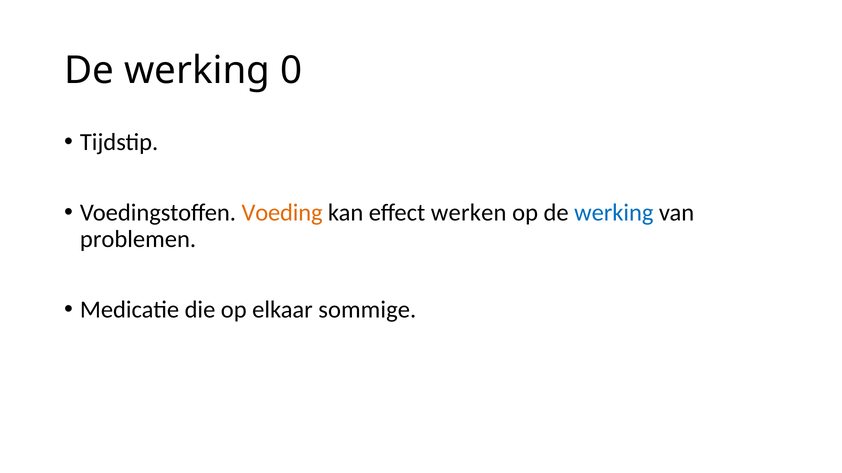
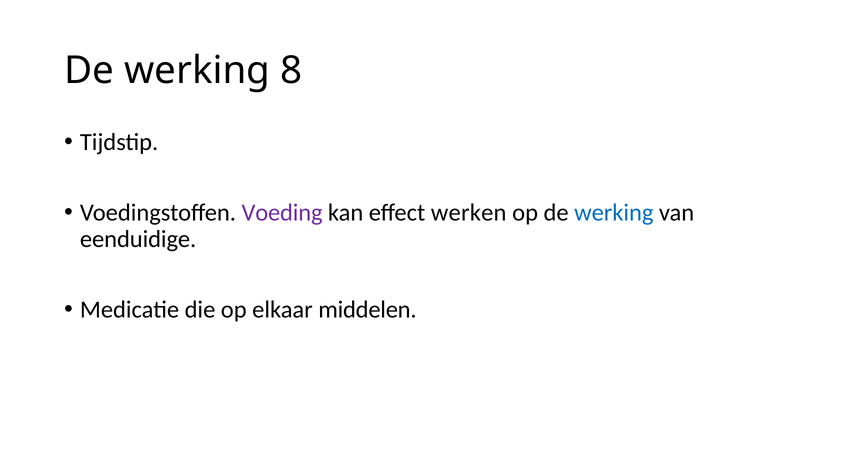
0: 0 -> 8 (291, 71)
Voeding colour: orange -> purple (282, 213)
problemen: problemen -> eenduidige (138, 239)
sommige: sommige -> middelen (367, 310)
